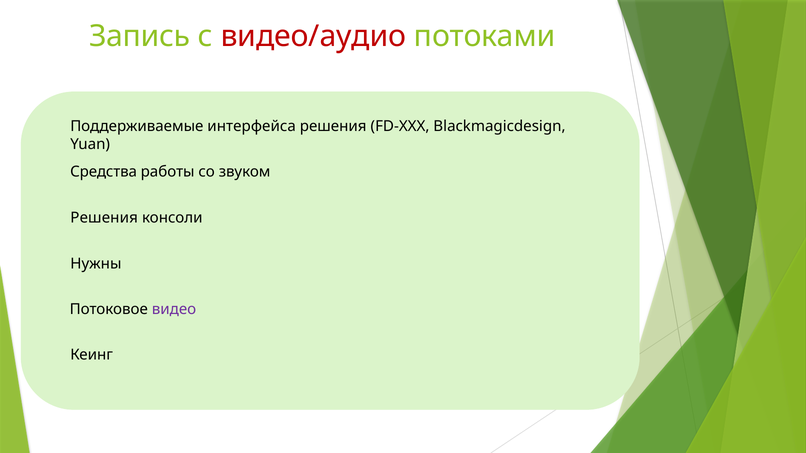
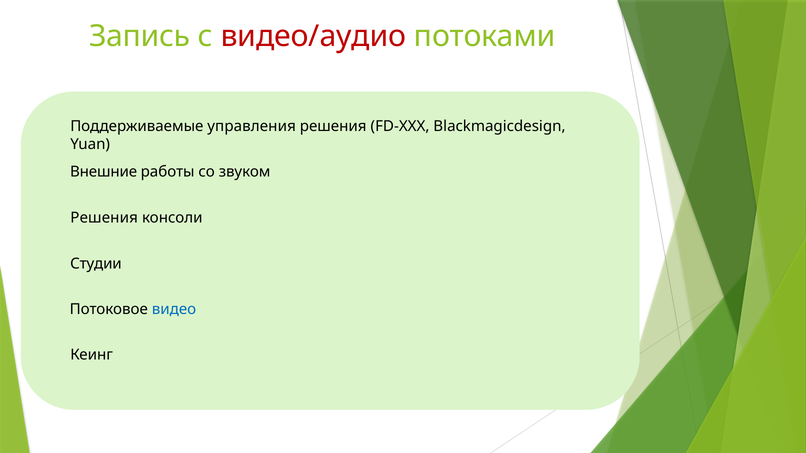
интерфейса: интерфейса -> управления (252, 126)
Средства: Средства -> Внешние (104, 172)
Нужны: Нужны -> Студии (96, 264)
видео colour: purple -> blue (174, 309)
